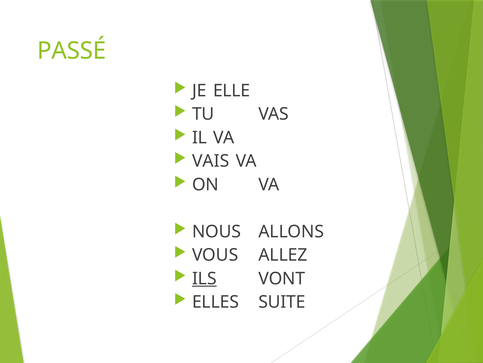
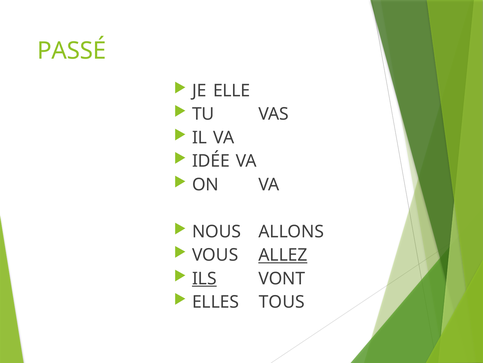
VAIS: VAIS -> IDÉE (211, 161)
ALLEZ underline: none -> present (283, 255)
SUITE: SUITE -> TOUS (282, 302)
